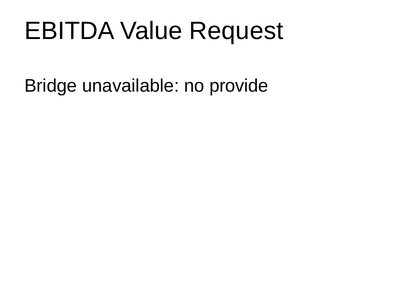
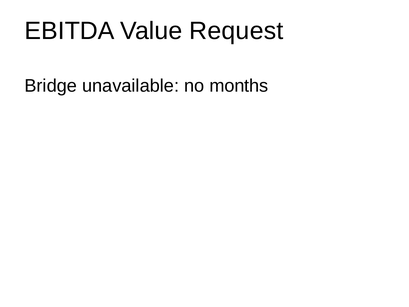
provide: provide -> months (239, 86)
